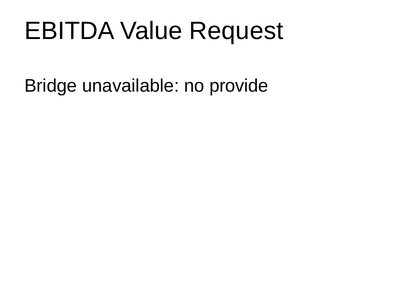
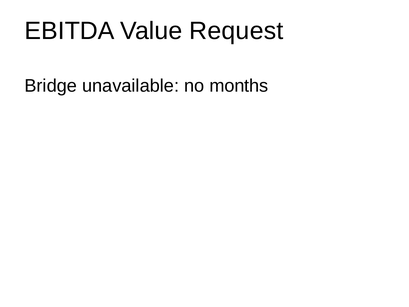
provide: provide -> months (239, 86)
